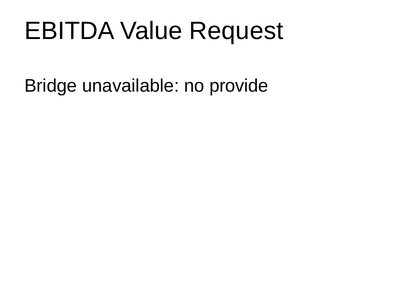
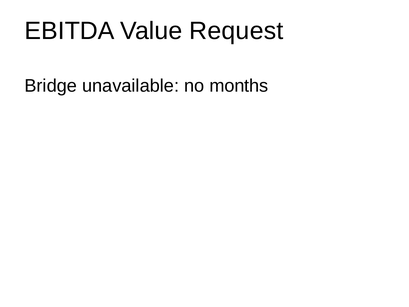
provide: provide -> months (239, 86)
